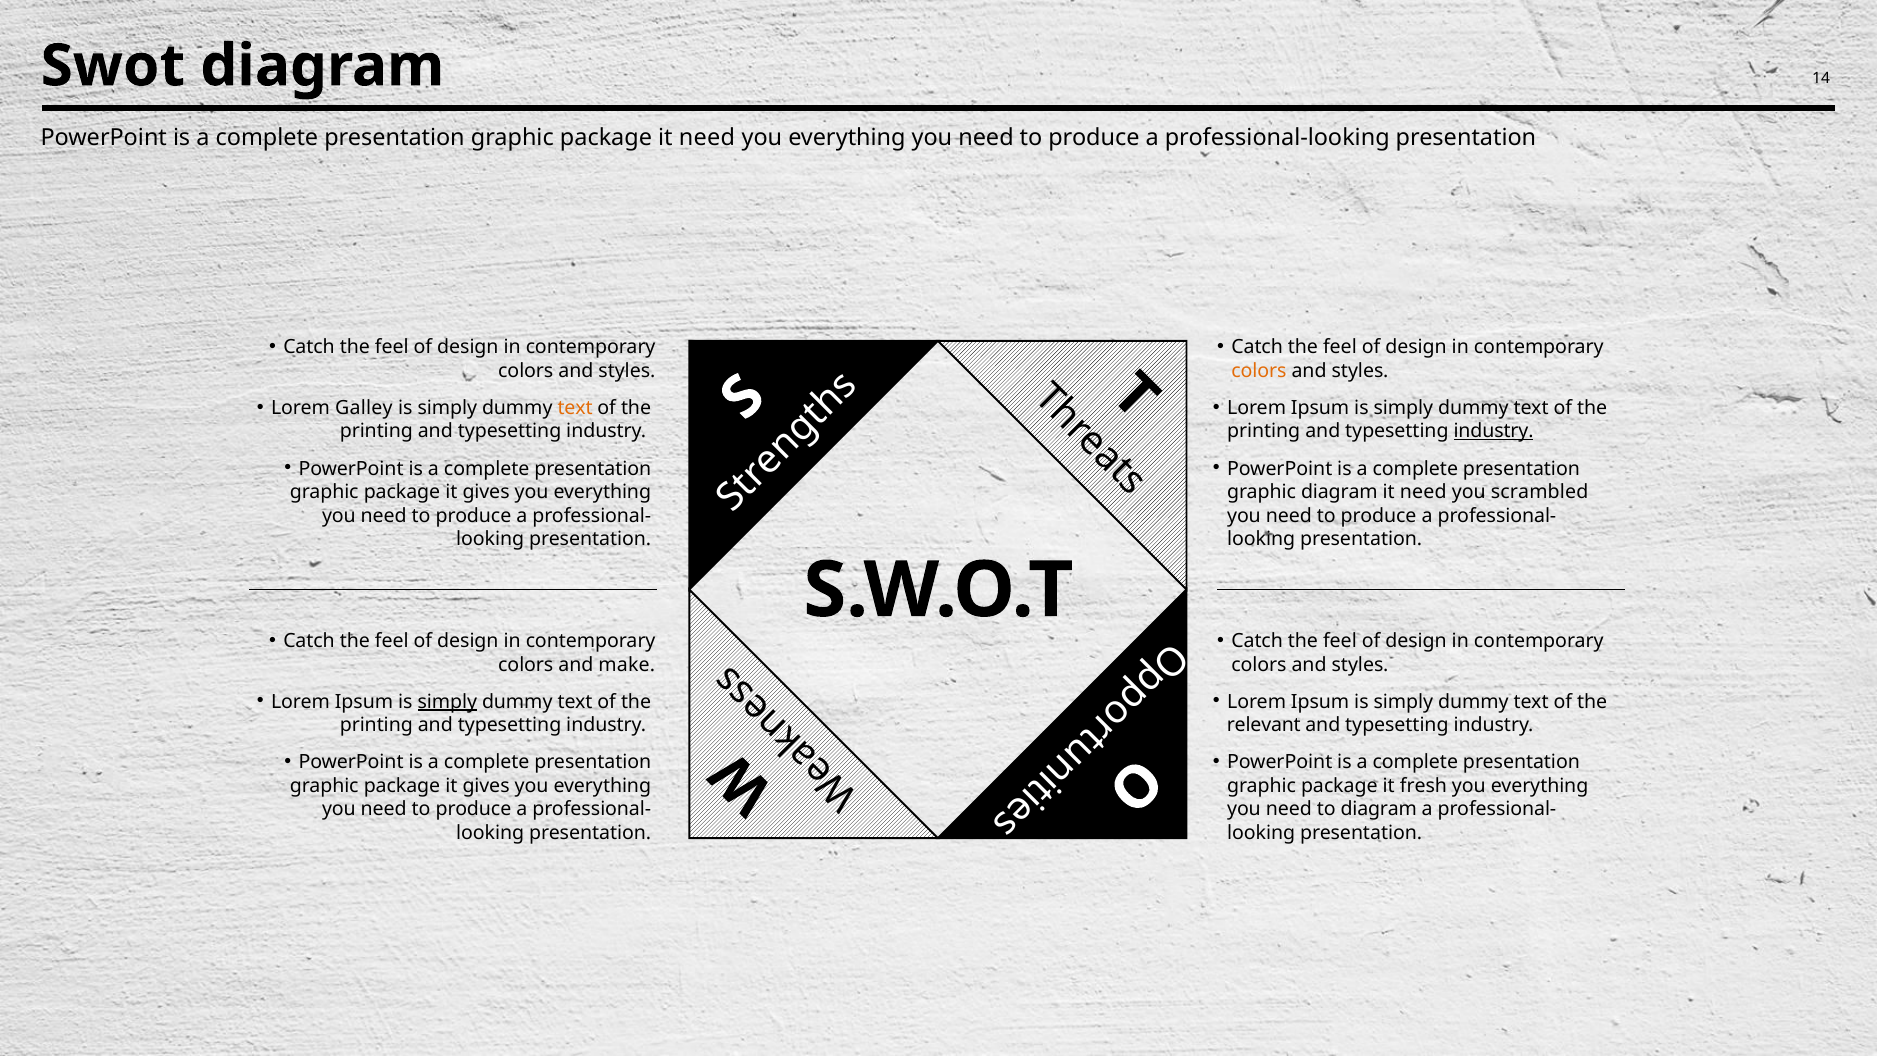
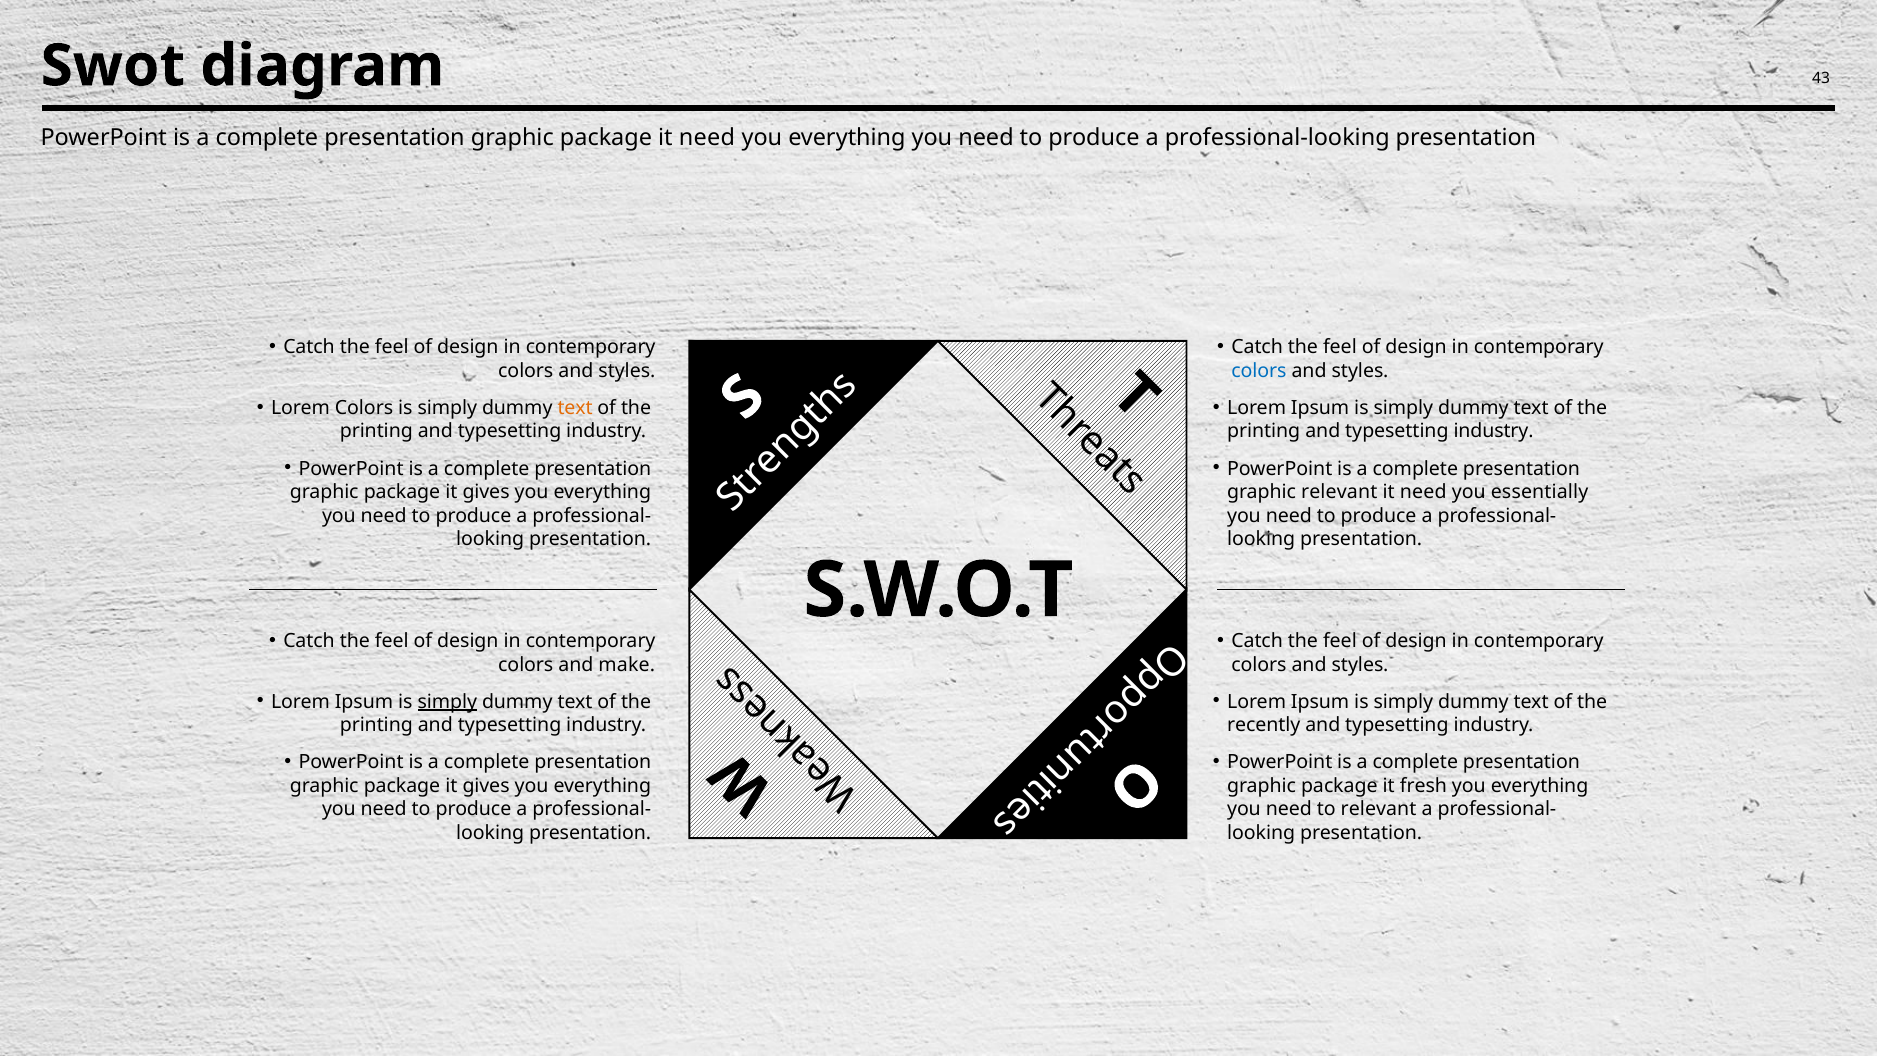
14: 14 -> 43 (1821, 78)
colors colour: orange -> blue (1259, 371)
Lorem Galley: Galley -> Colors (364, 408)
industry underline: present -> none (1494, 431)
graphic diagram: diagram -> relevant (1339, 492)
scrambled: scrambled -> essentially (1540, 492)
relevant: relevant -> recently (1264, 725)
to diagram: diagram -> relevant (1379, 809)
